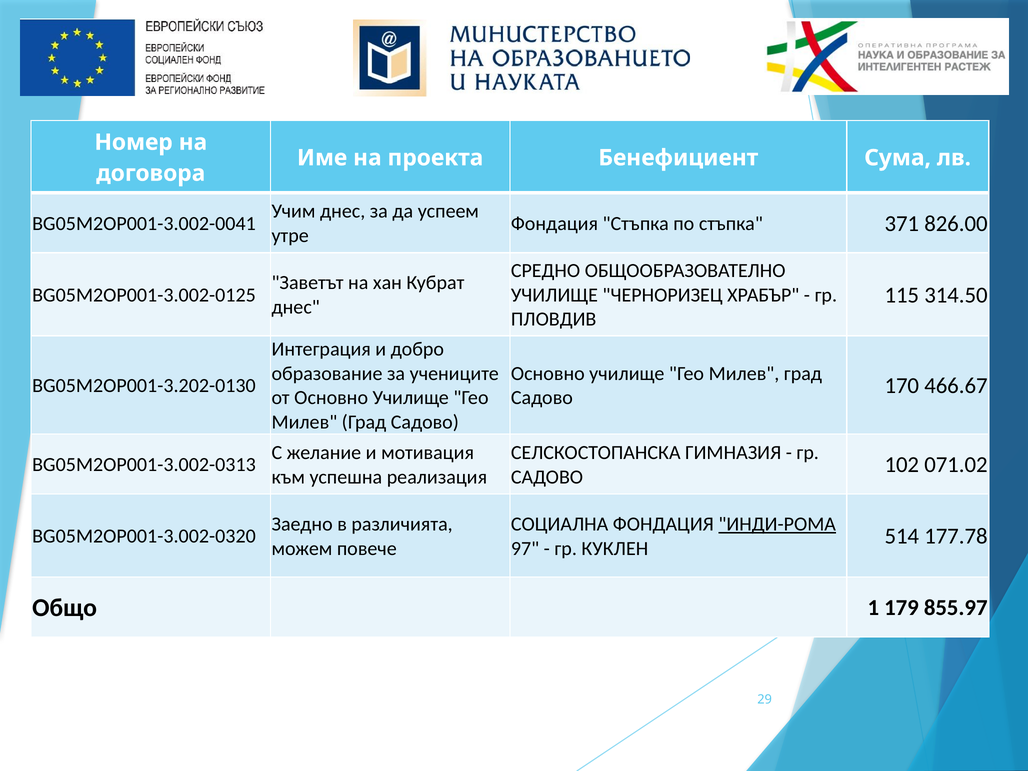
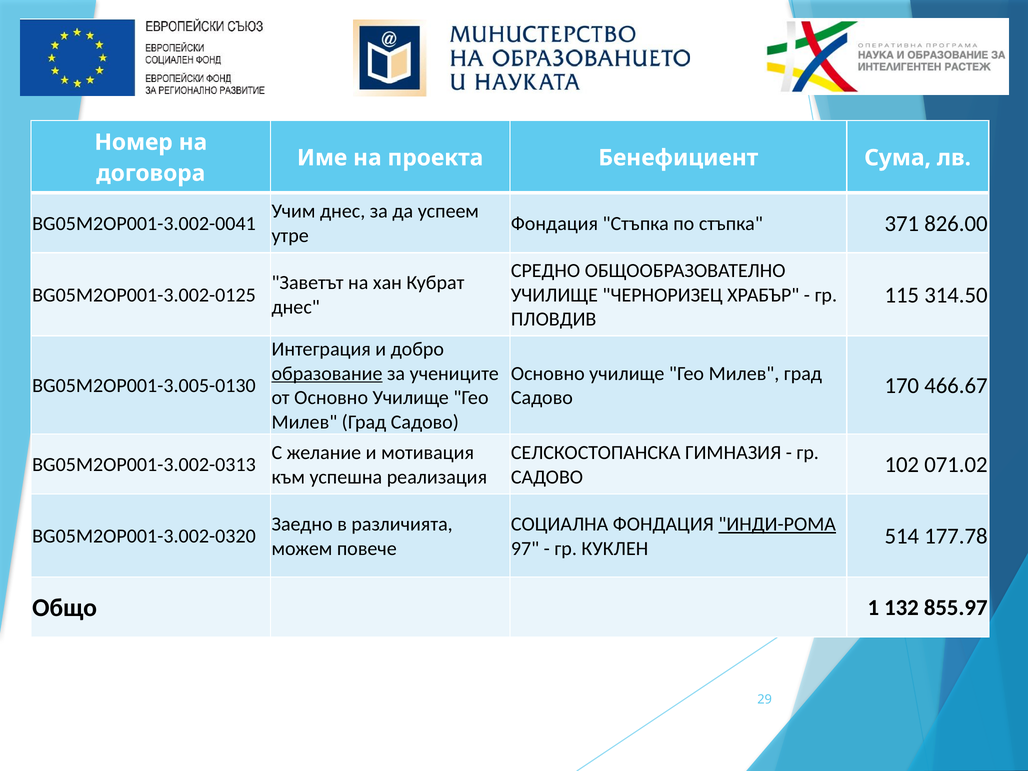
образование underline: none -> present (327, 373)
BG05M2OP001-3.202-0130: BG05M2OP001-3.202-0130 -> BG05M2OP001-3.005-0130 (144, 386)
179: 179 -> 132 (901, 608)
